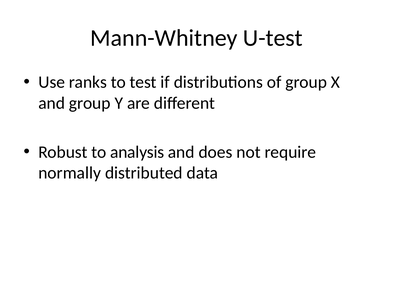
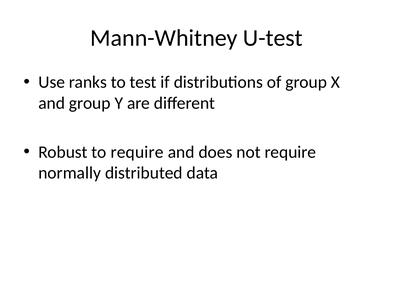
to analysis: analysis -> require (137, 152)
